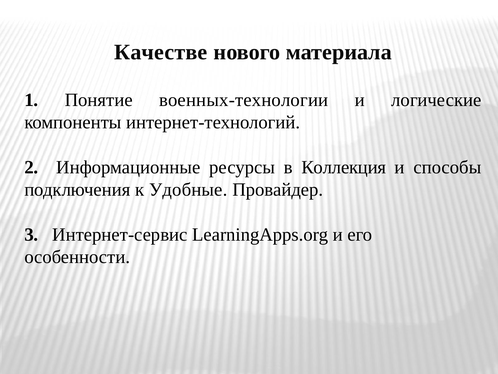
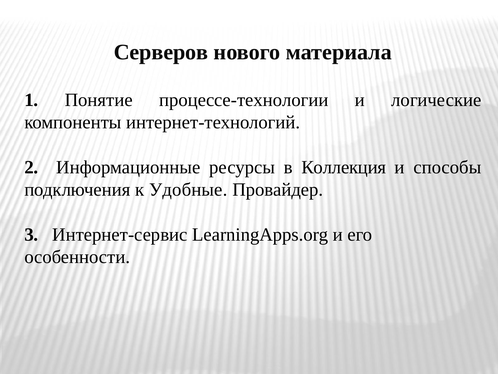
Качестве: Качестве -> Серверов (161, 52)
военных-технологии: военных-технологии -> процессе-технологии (244, 100)
